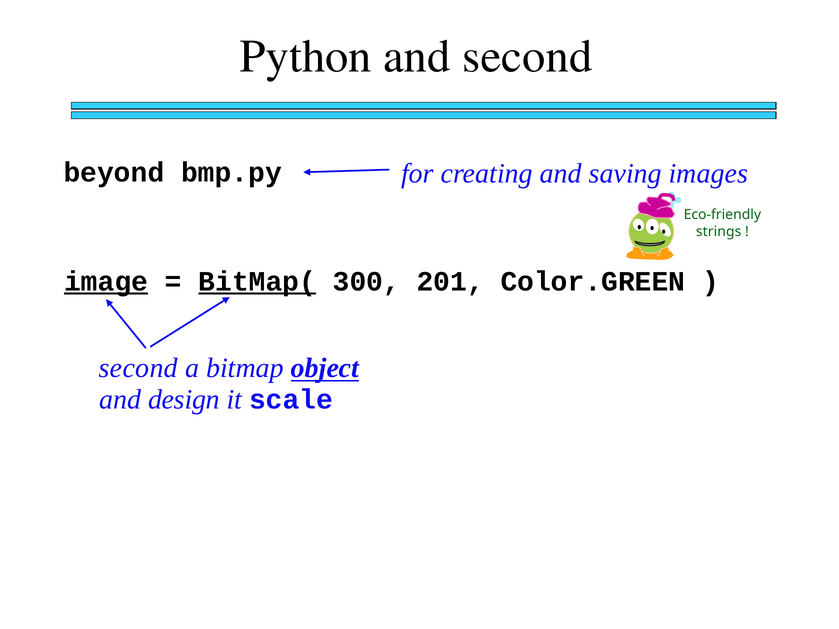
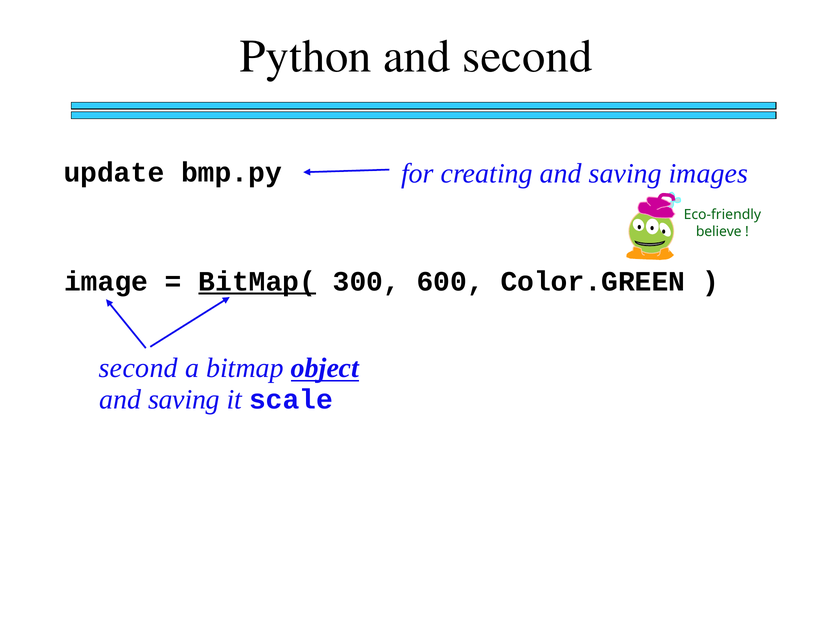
beyond: beyond -> update (114, 173)
strings: strings -> believe (719, 232)
image underline: present -> none (106, 282)
201: 201 -> 600 (450, 282)
design: design -> saving (184, 400)
